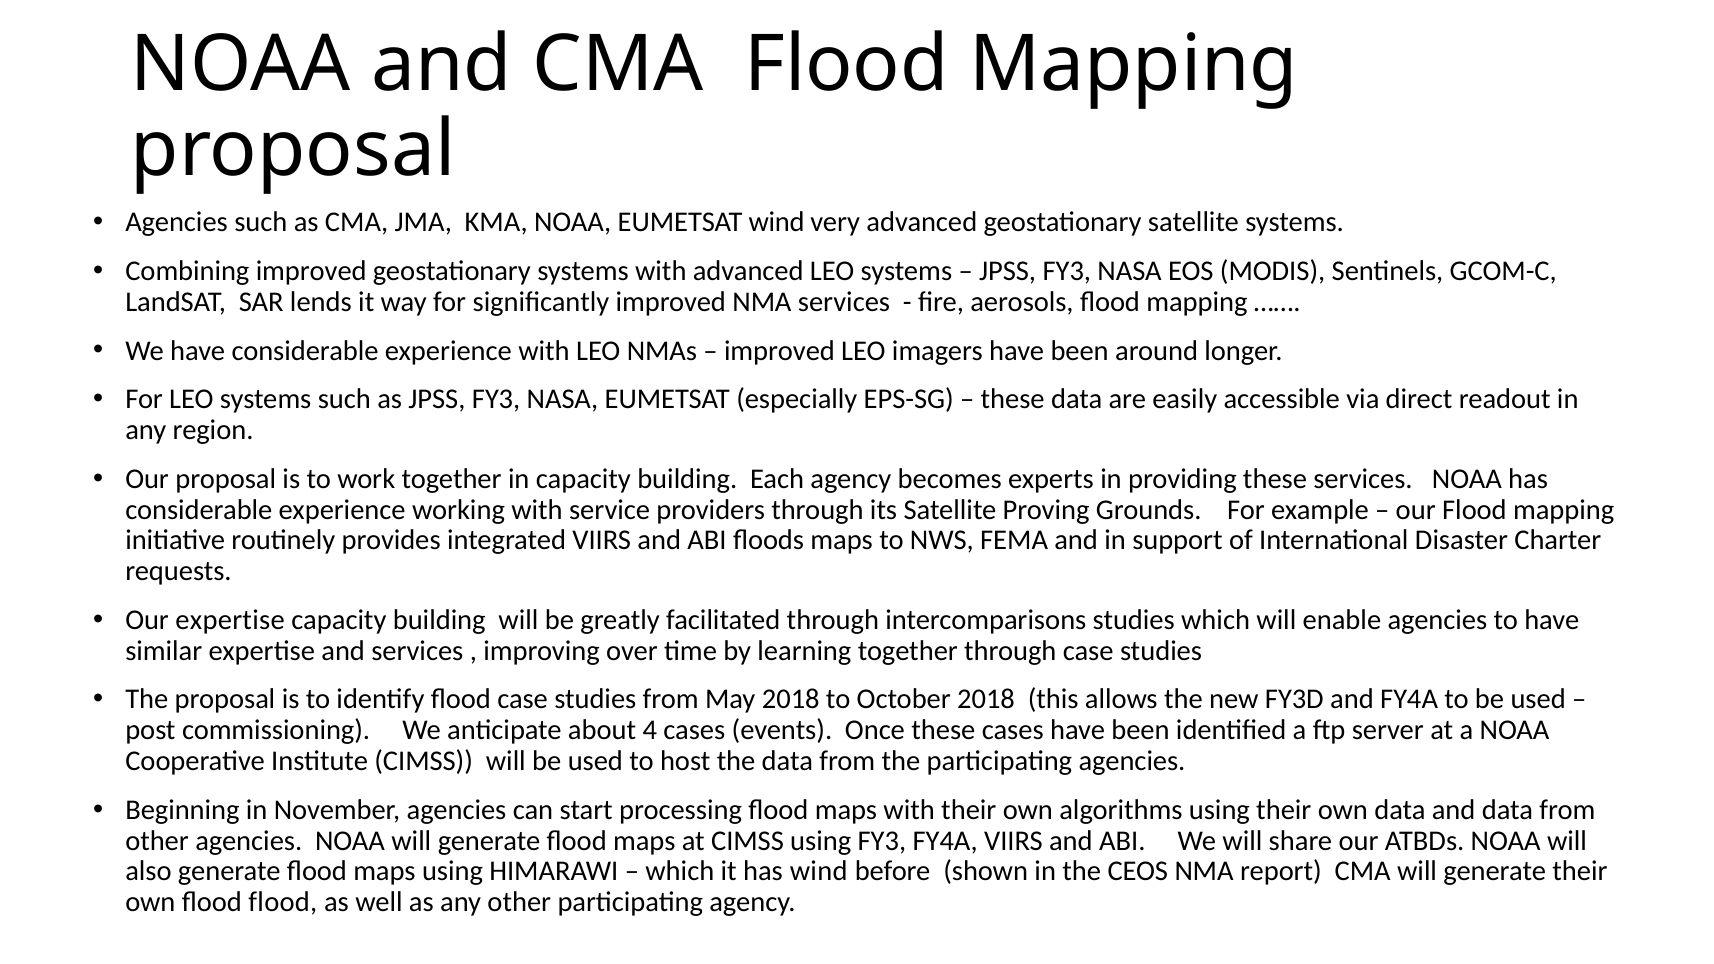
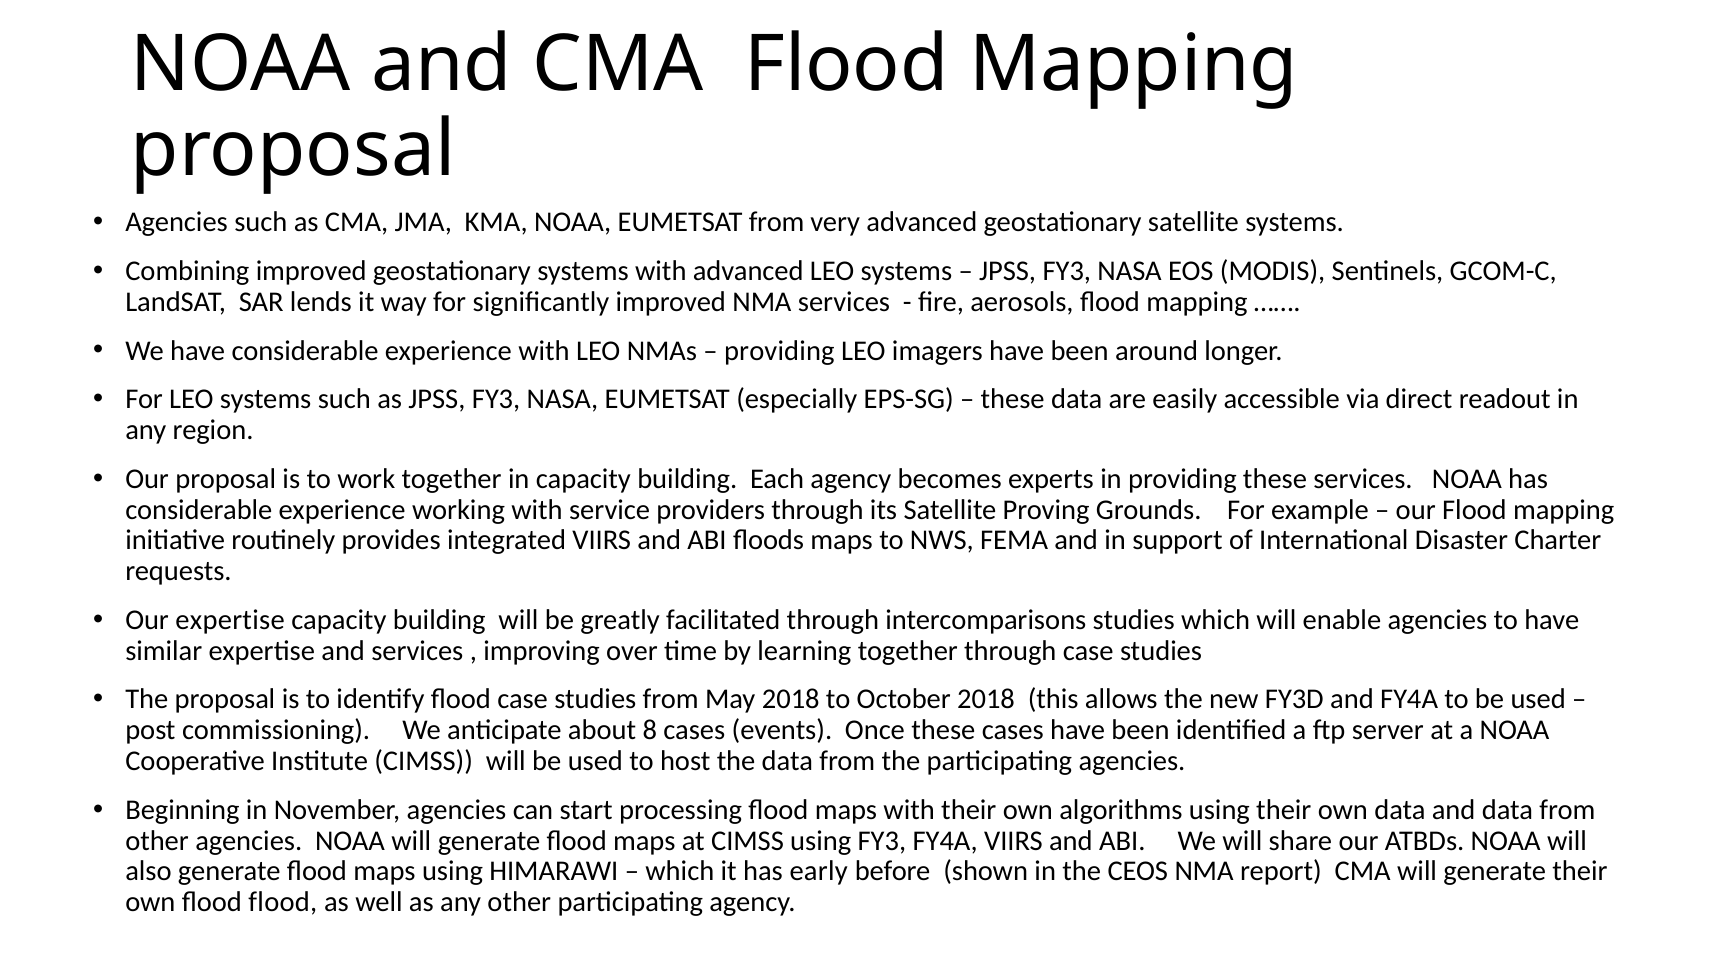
EUMETSAT wind: wind -> from (777, 223)
improved: improved -> providing (779, 351)
4: 4 -> 8 (650, 730)
has wind: wind -> early (819, 872)
